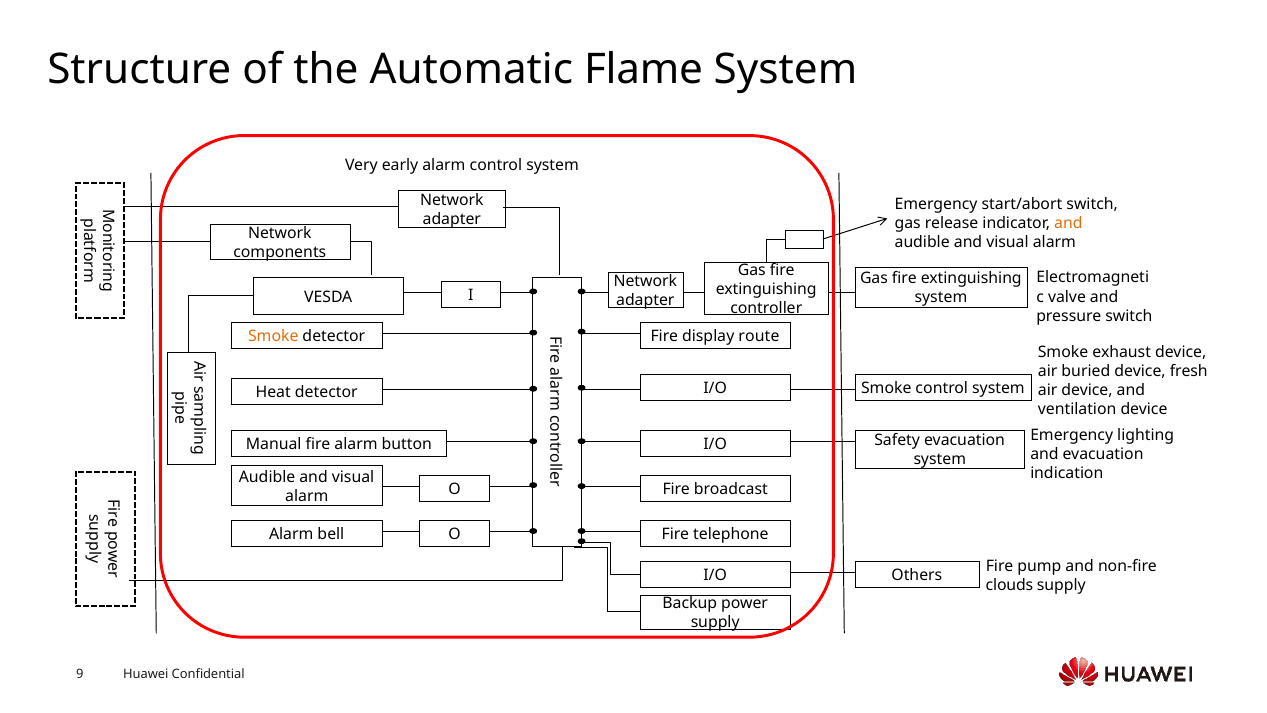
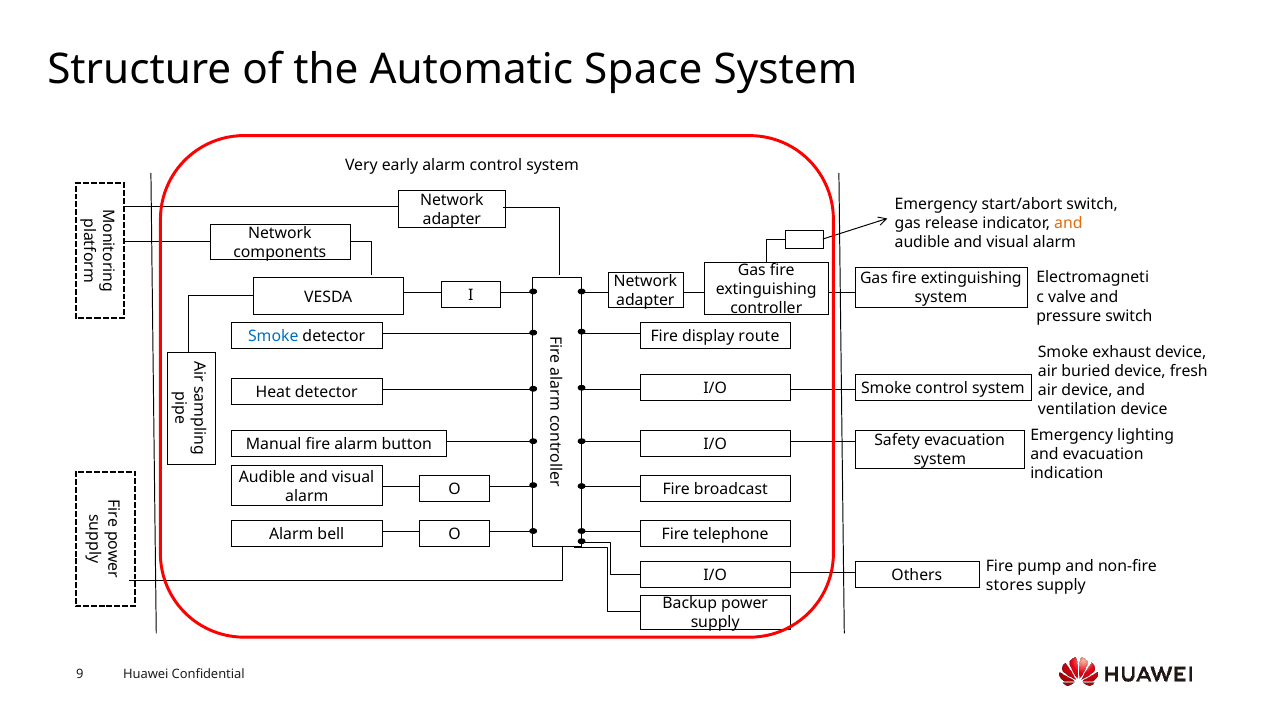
Flame: Flame -> Space (643, 69)
Smoke colour: orange -> blue (273, 336)
clouds: clouds -> stores (1009, 585)
